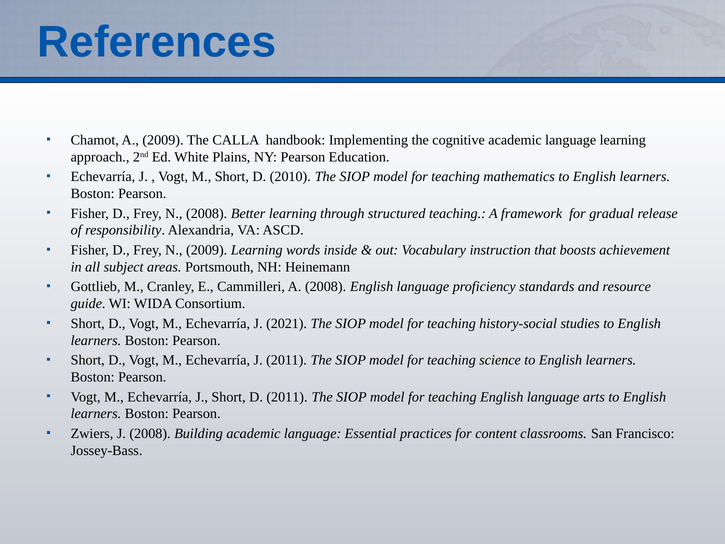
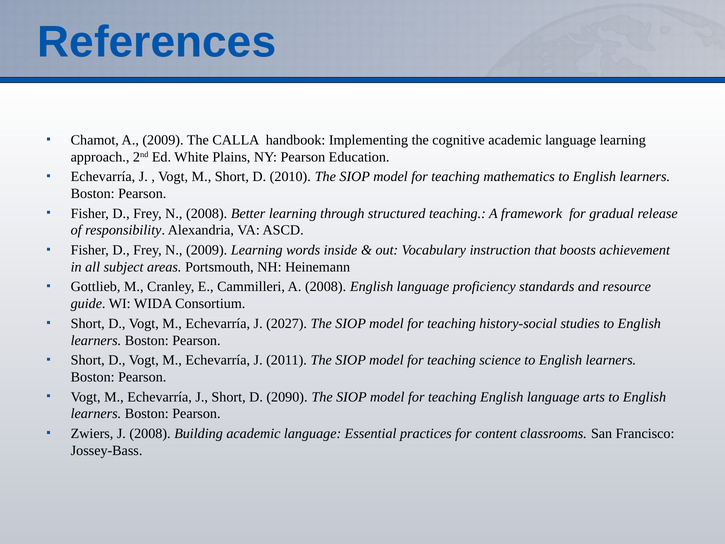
2021: 2021 -> 2027 (287, 323)
D 2011: 2011 -> 2090 (287, 397)
